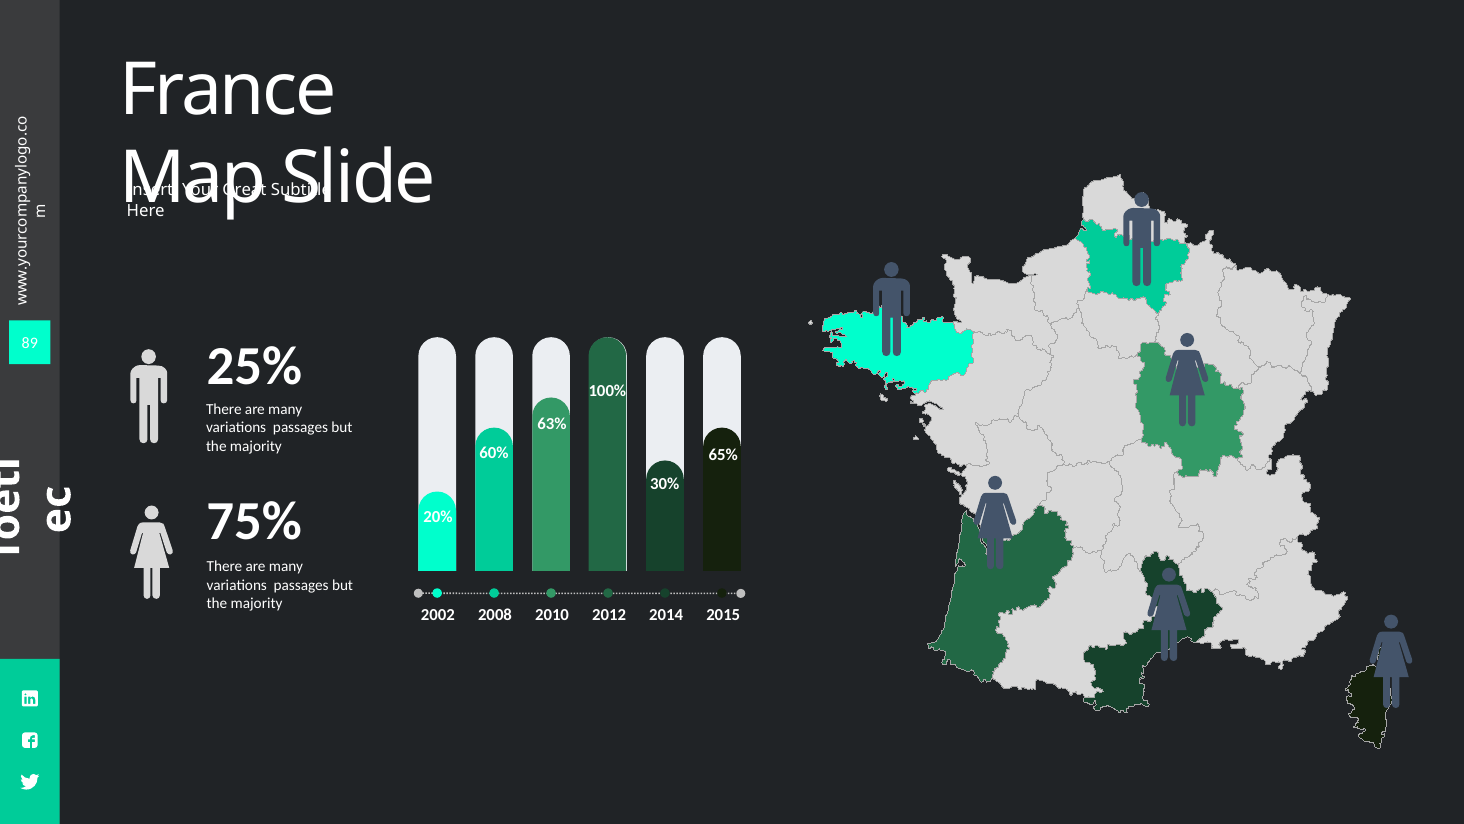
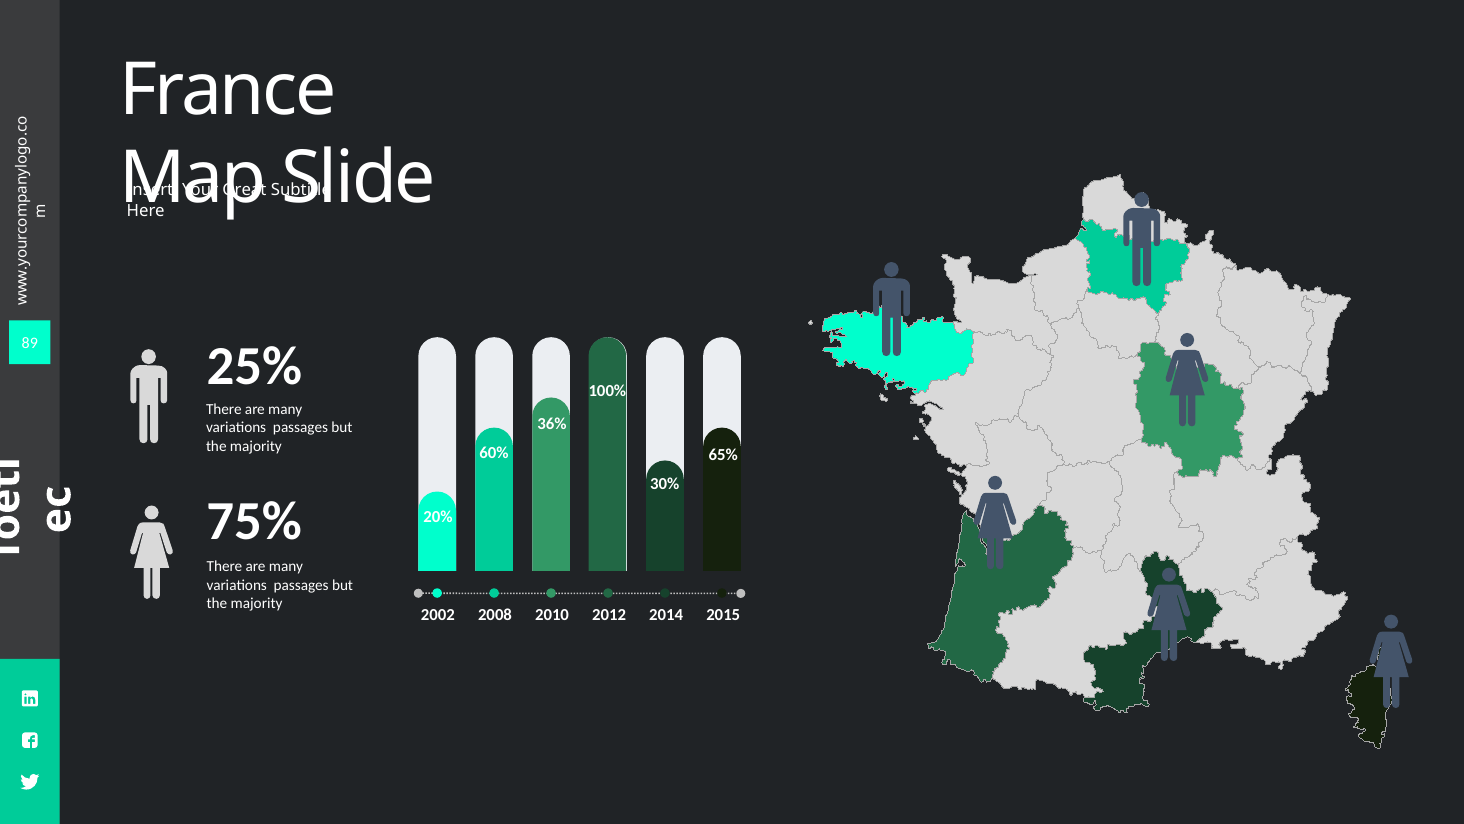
63%: 63% -> 36% (552, 424)
